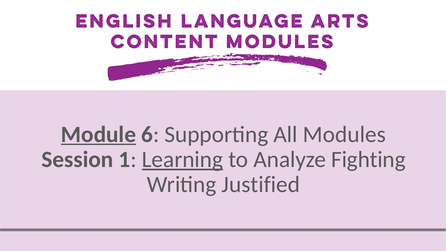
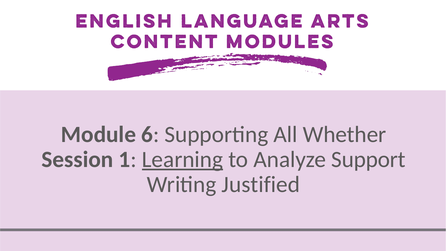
Module underline: present -> none (98, 134)
Modules: Modules -> Whether (345, 134)
Fighting: Fighting -> Support (368, 159)
